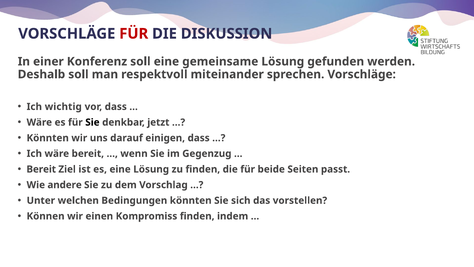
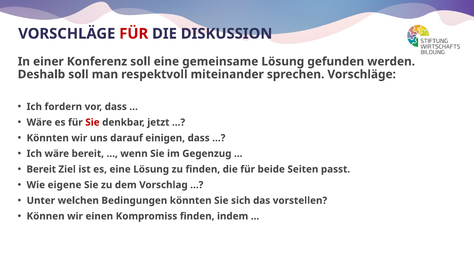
wichtig: wichtig -> fordern (63, 107)
Sie colour: black -> red (92, 122)
andere: andere -> eigene (64, 185)
